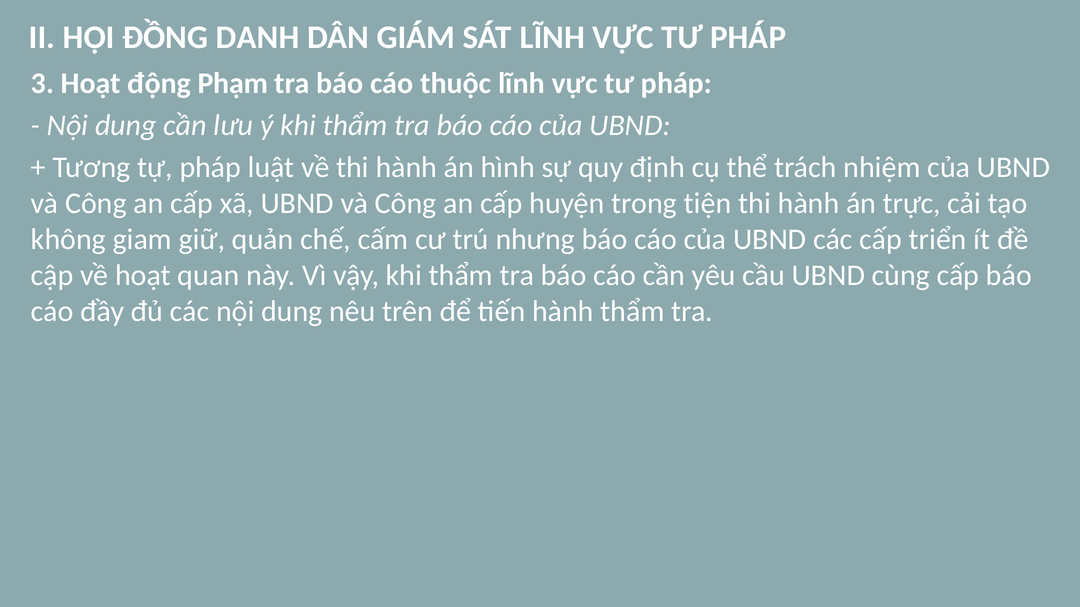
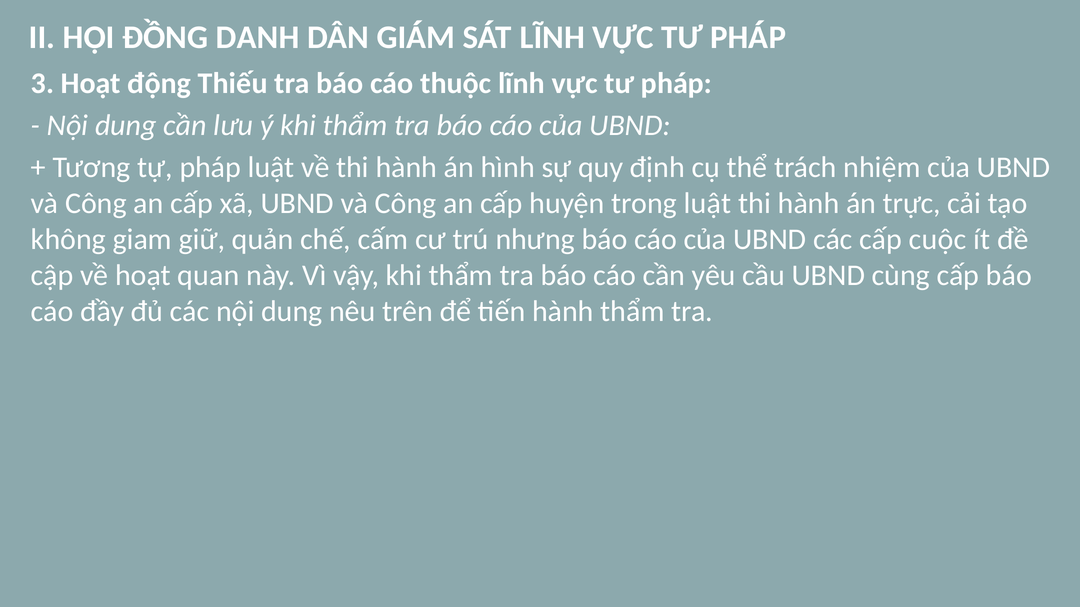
Phạm: Phạm -> Thiếu (233, 84)
trong tiện: tiện -> luật (708, 204)
triển: triển -> cuộc (938, 240)
